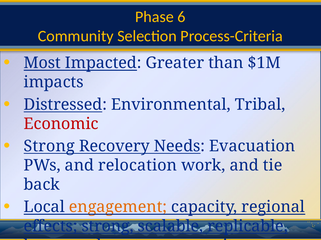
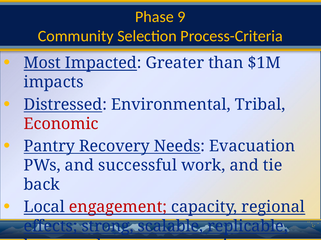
6: 6 -> 9 (182, 17)
Strong: Strong -> Pantry (49, 147)
relocation: relocation -> successful (138, 166)
engagement colour: orange -> red (118, 208)
